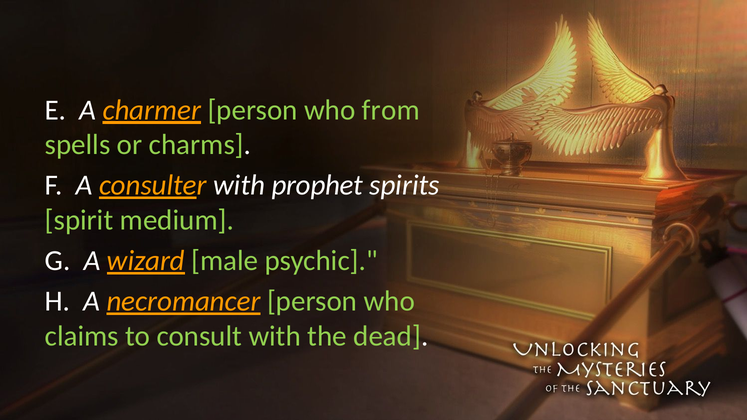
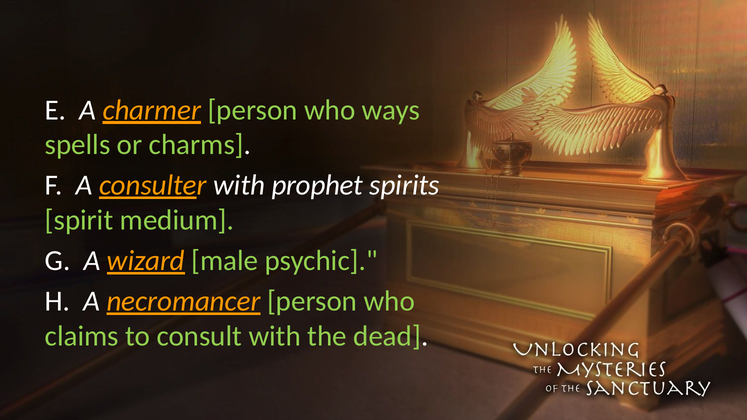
from: from -> ways (391, 110)
